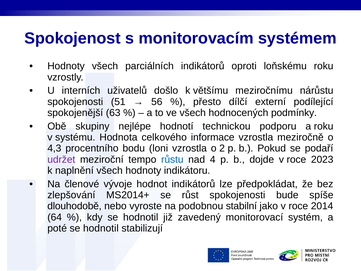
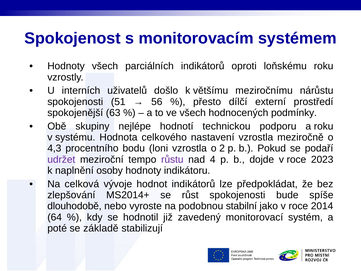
podílející: podílející -> prostředí (314, 102)
informace: informace -> nastavení (213, 137)
růstu colour: blue -> purple (172, 159)
naplnění všech: všech -> osoby (110, 170)
členové: členové -> celková (82, 184)
poté se hodnotil: hodnotil -> základě (101, 228)
